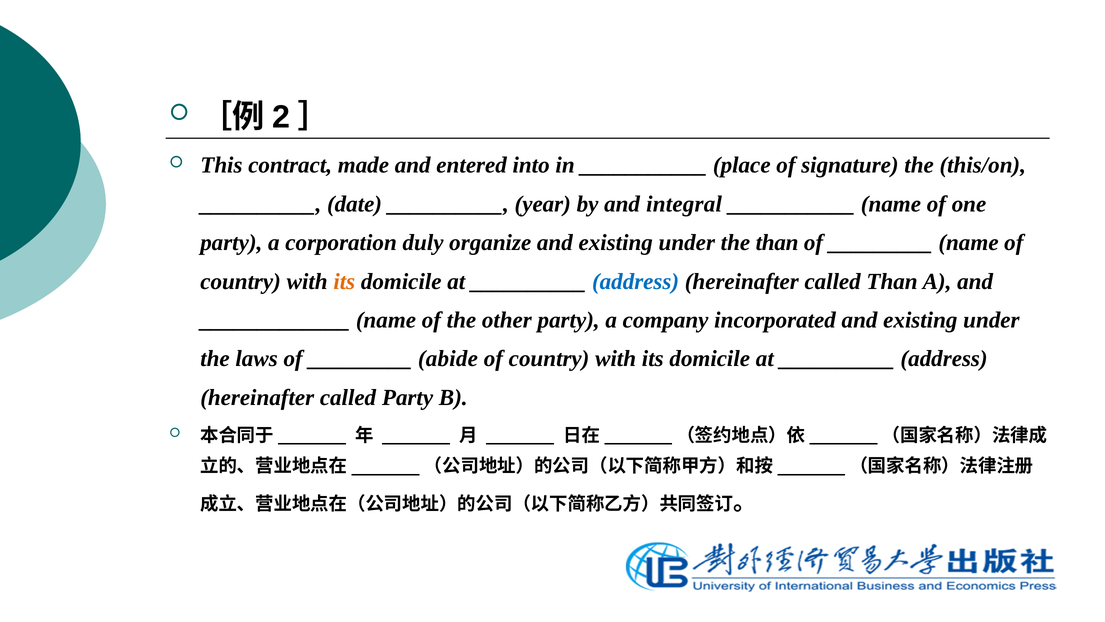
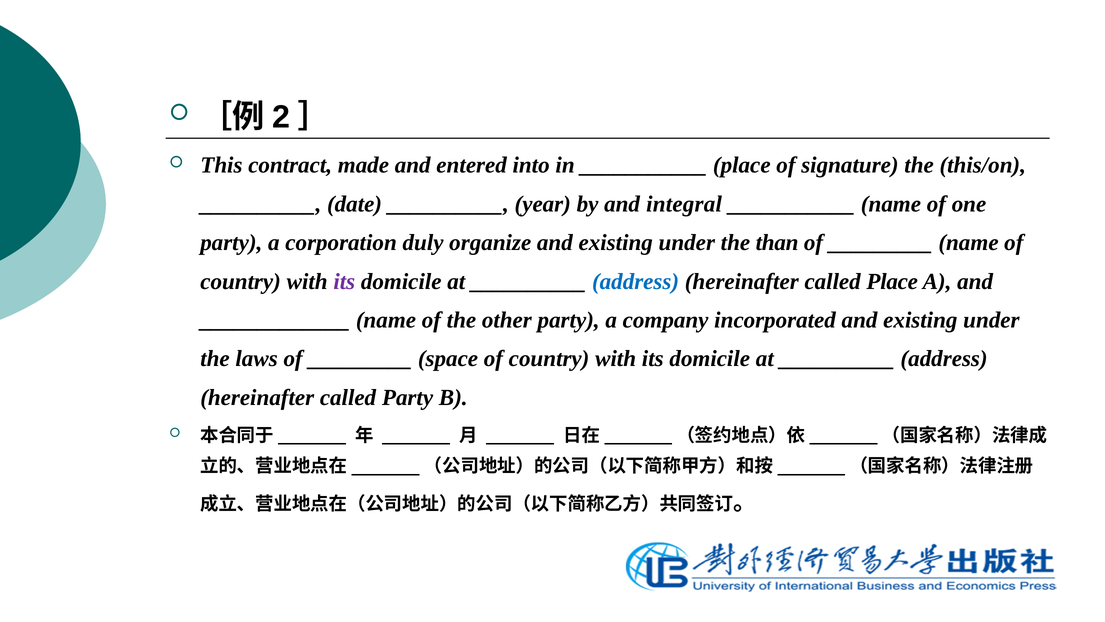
its colour: orange -> purple (344, 281)
called Than: Than -> Place (892, 281)
abide: abide -> space (448, 359)
